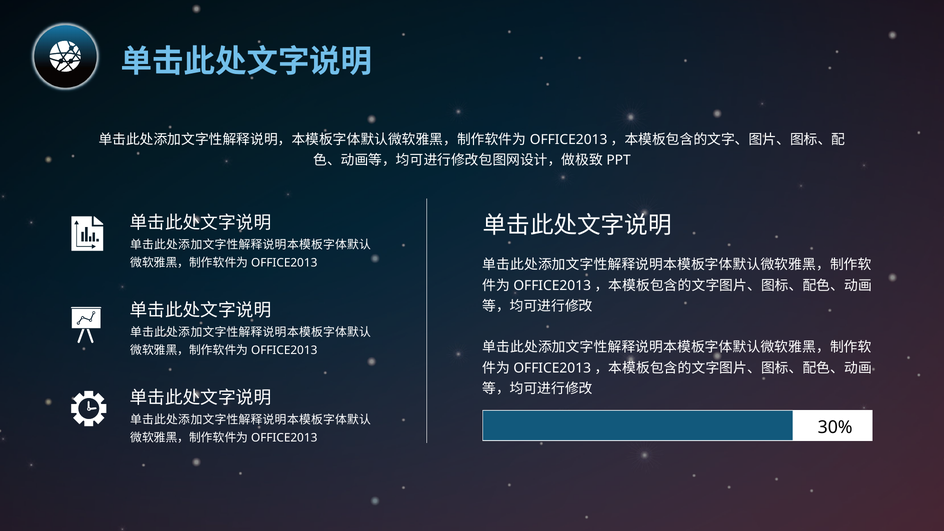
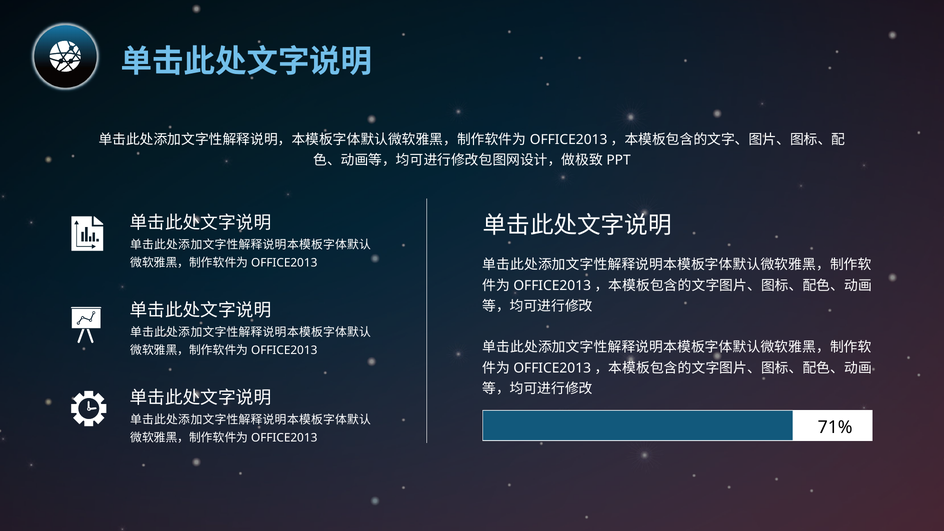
30%: 30% -> 71% (835, 427)
